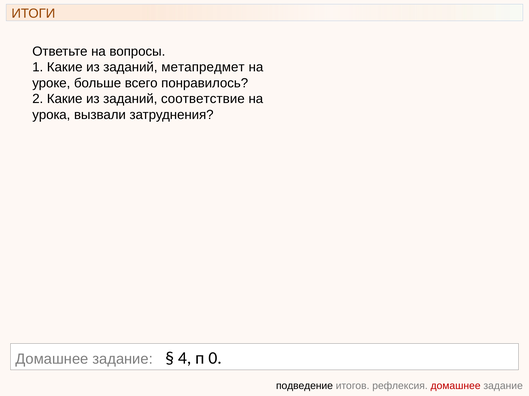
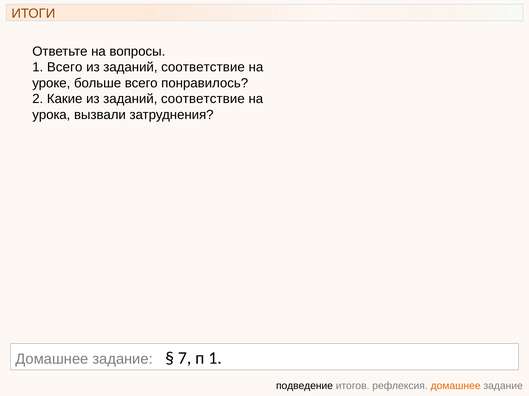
1 Какие: Какие -> Всего (65, 67)
метапредмет: метапредмет -> соответствие (203, 67)
4: 4 -> 7 (185, 359)
п 0: 0 -> 1 (215, 359)
домашнее colour: red -> orange (456, 386)
